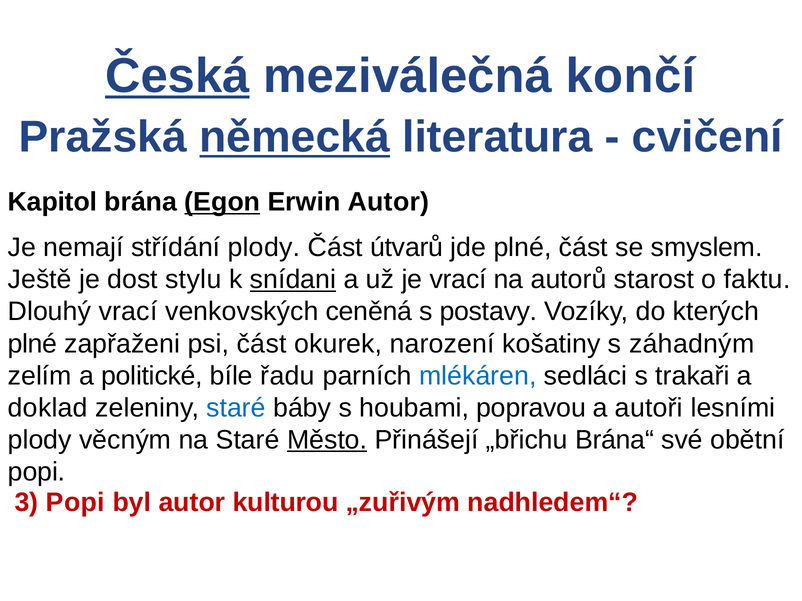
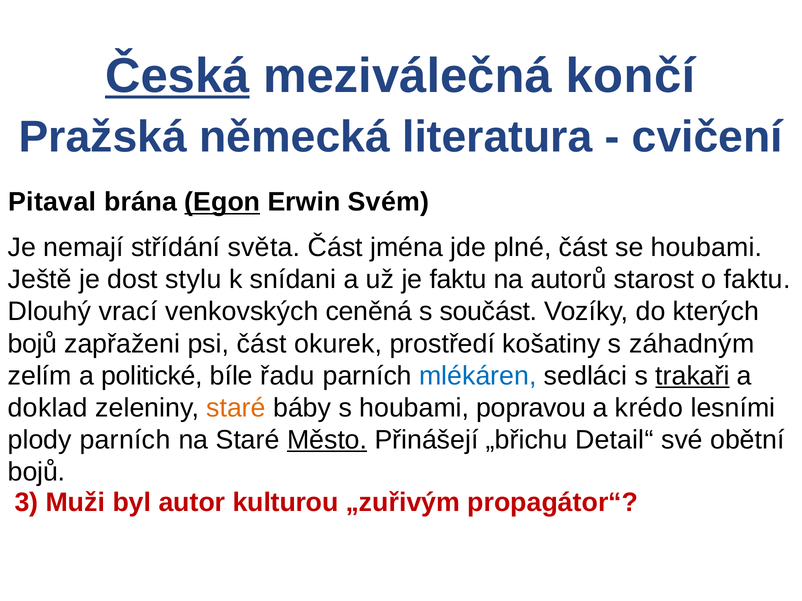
německá underline: present -> none (295, 137)
Kapitol: Kapitol -> Pitaval (52, 202)
Erwin Autor: Autor -> Svém (388, 202)
střídání plody: plody -> světa (264, 248)
útvarů: útvarů -> jména (407, 248)
se smyslem: smyslem -> houbami (706, 248)
snídani underline: present -> none (293, 280)
je vrací: vrací -> faktu (458, 280)
postavy: postavy -> součást (489, 312)
plné: plné -> bojů (32, 344)
narození: narození -> prostředí (442, 344)
trakaři underline: none -> present (692, 376)
staré colour: blue -> orange (236, 408)
autoři: autoři -> krédo (649, 408)
plody věcným: věcným -> parních (125, 440)
Brána“: Brána“ -> Detail“ (614, 440)
popi: popi -> bojů (37, 472)
3 Popi: Popi -> Muži (75, 503)
nadhledem“: nadhledem“ -> propagátor“ (553, 503)
